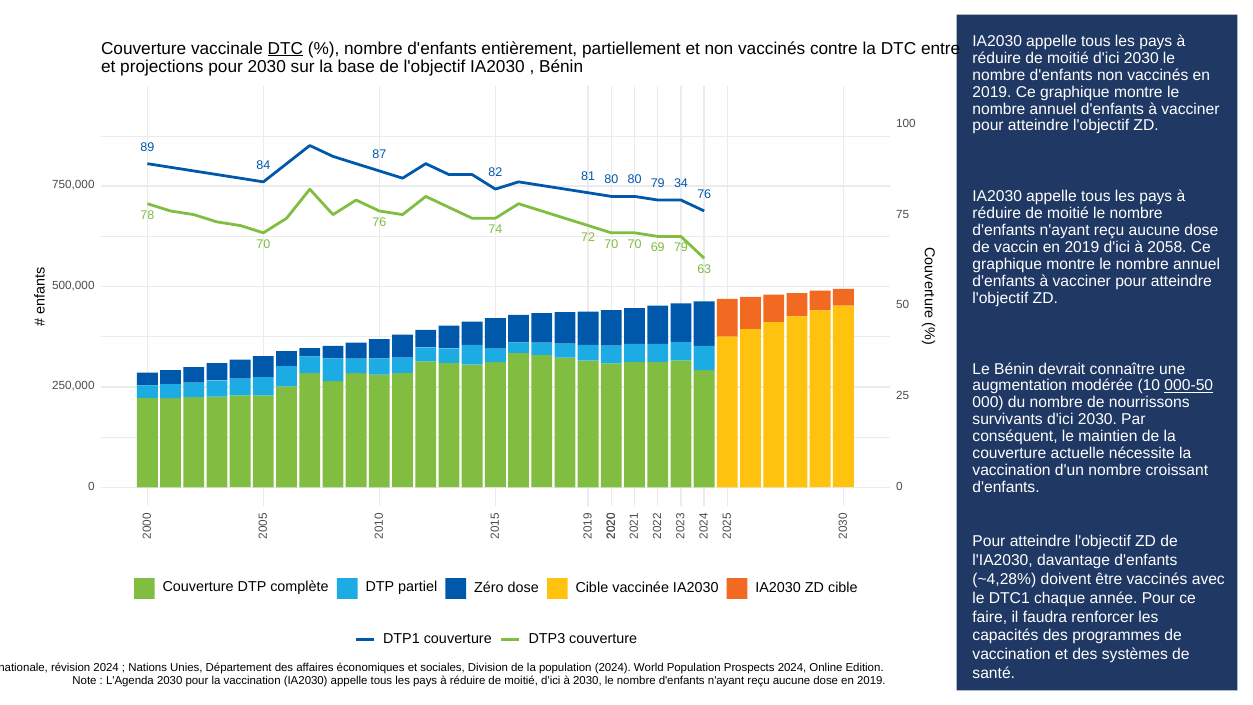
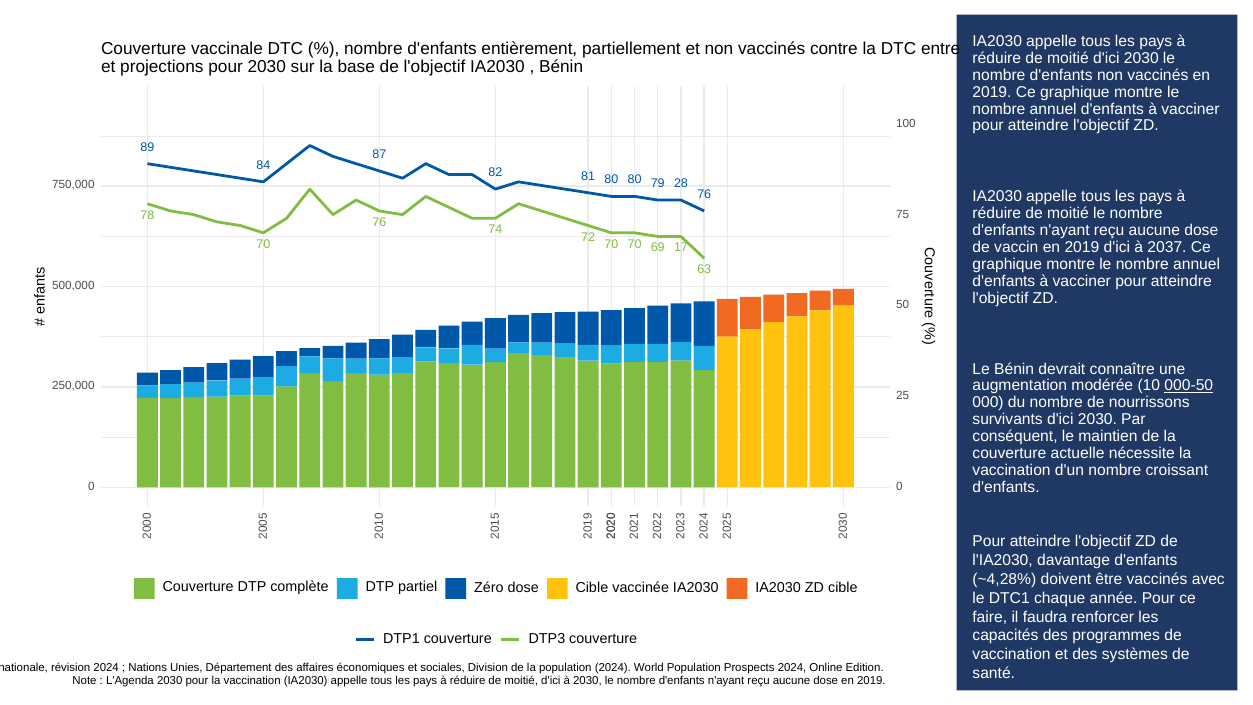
DTC underline: present -> none (285, 48)
34: 34 -> 28 (681, 183)
69 79: 79 -> 17 (681, 248)
2058: 2058 -> 2037 (1167, 247)
